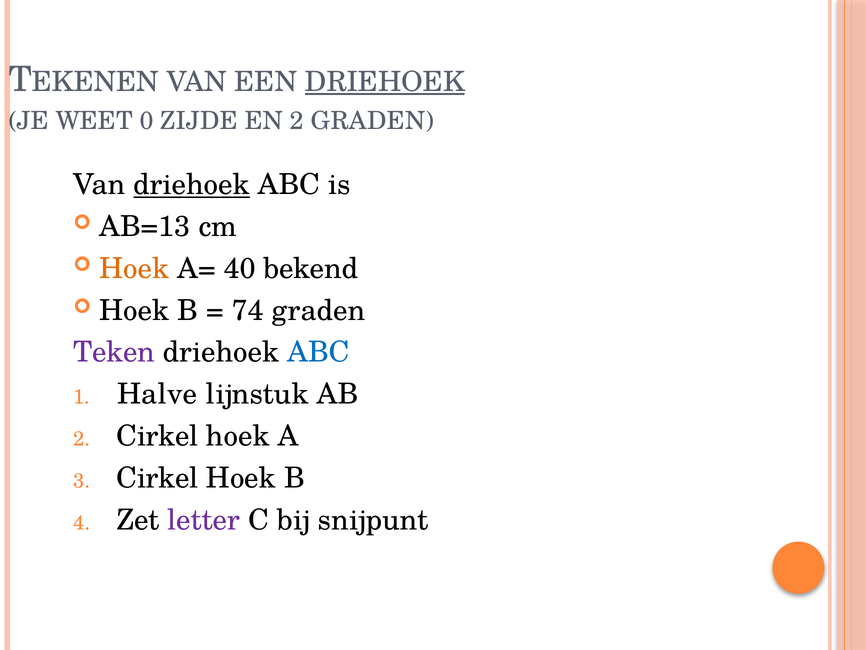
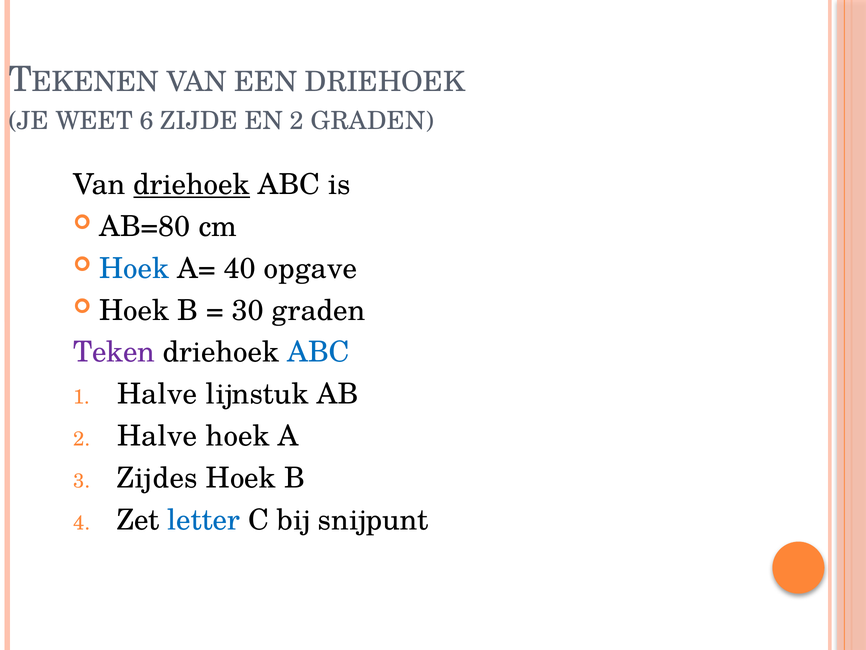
DRIEHOEK underline: present -> none (385, 82)
0: 0 -> 6 (147, 121)
AB=13: AB=13 -> AB=80 (145, 227)
Hoek colour: orange -> blue (134, 268)
bekend: bekend -> opgave (310, 268)
74: 74 -> 30 (248, 310)
2 Cirkel: Cirkel -> Halve (157, 436)
Cirkel: Cirkel -> Zijdes (157, 478)
letter colour: purple -> blue (204, 520)
